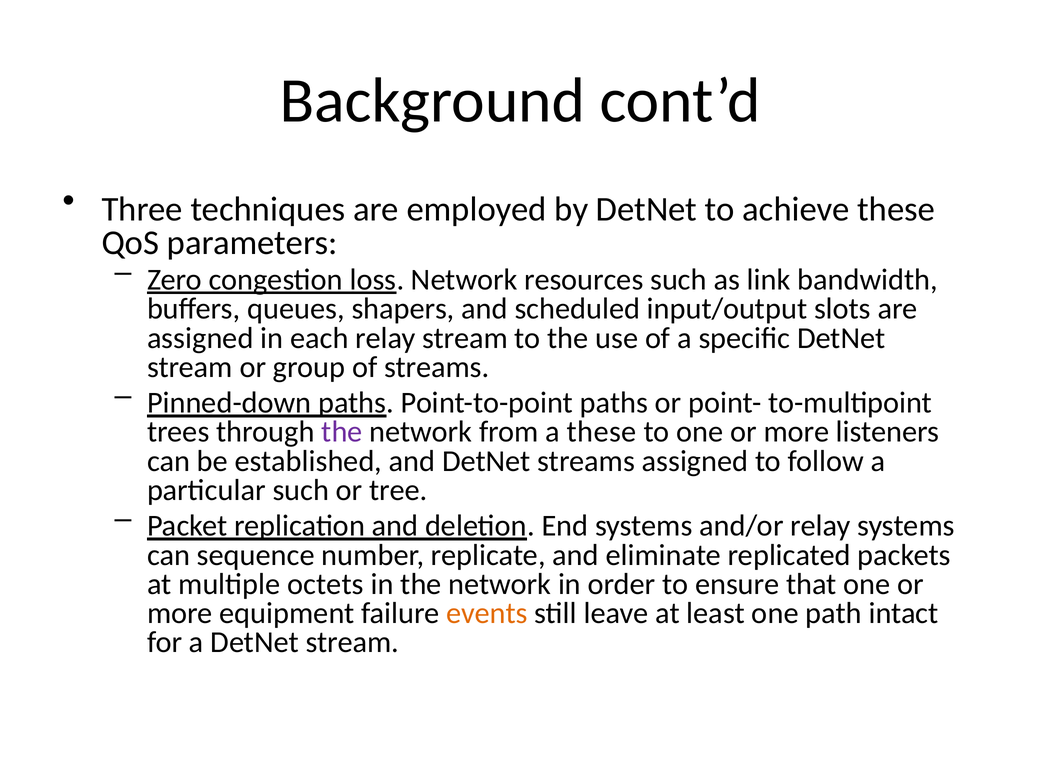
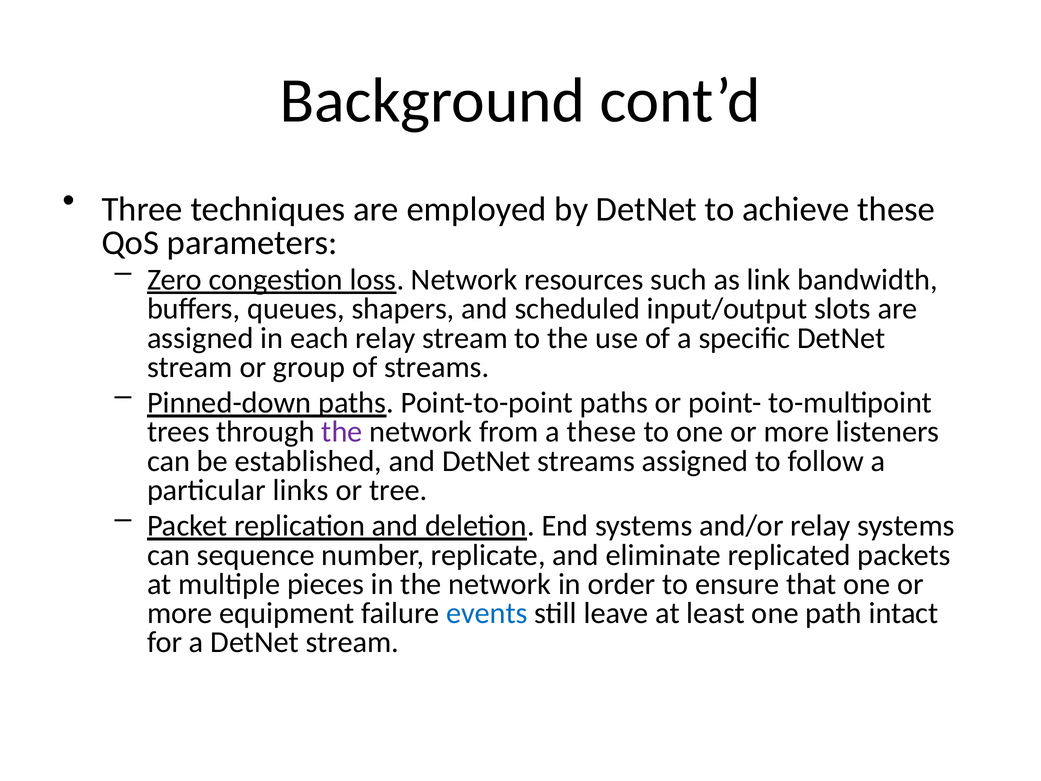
particular such: such -> links (301, 490)
octets: octets -> pieces (326, 584)
events colour: orange -> blue (487, 613)
